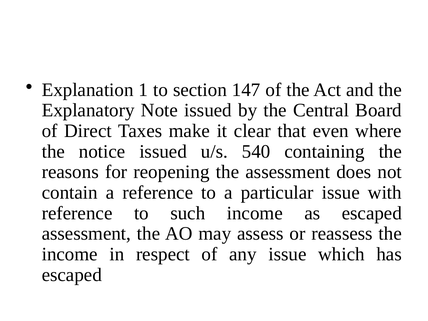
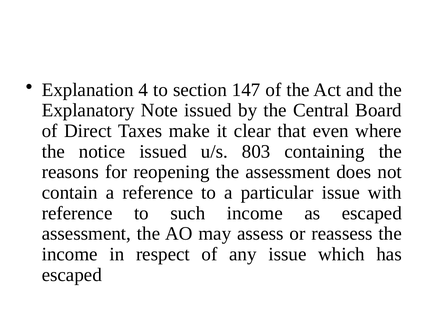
1: 1 -> 4 (143, 90)
540: 540 -> 803 (256, 151)
